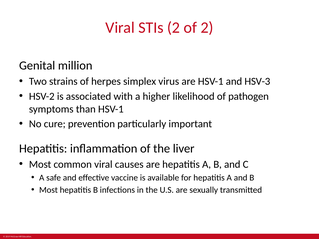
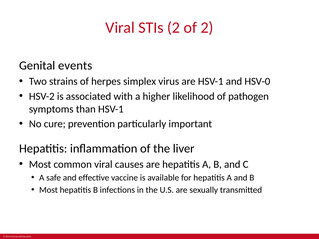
million: million -> events (75, 66)
HSV-3: HSV-3 -> HSV-0 (257, 82)
